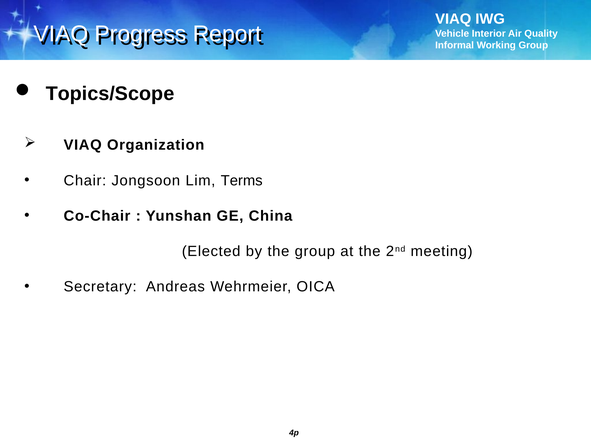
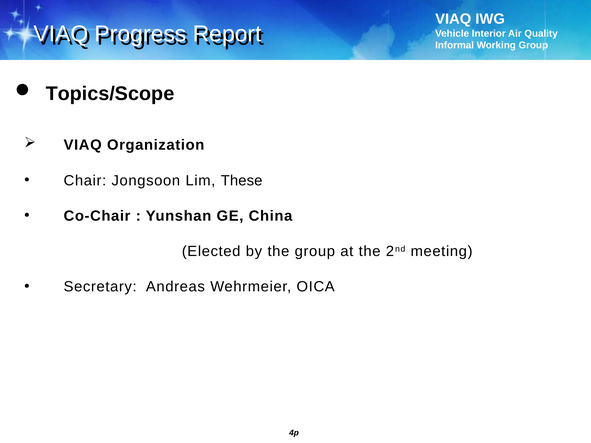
Terms: Terms -> These (242, 181)
